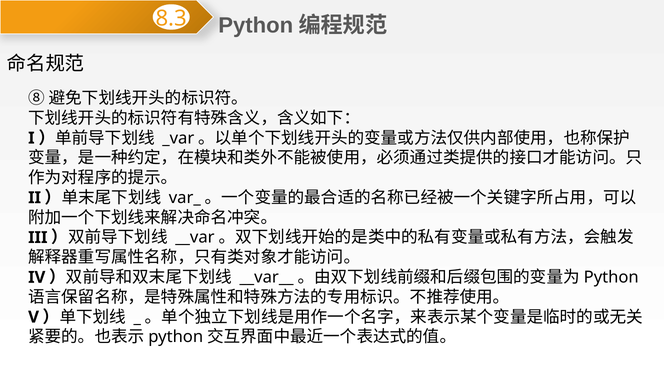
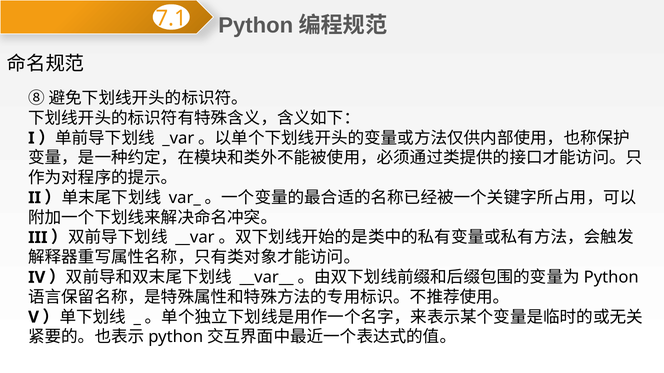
8.3: 8.3 -> 7.1 (171, 19)
